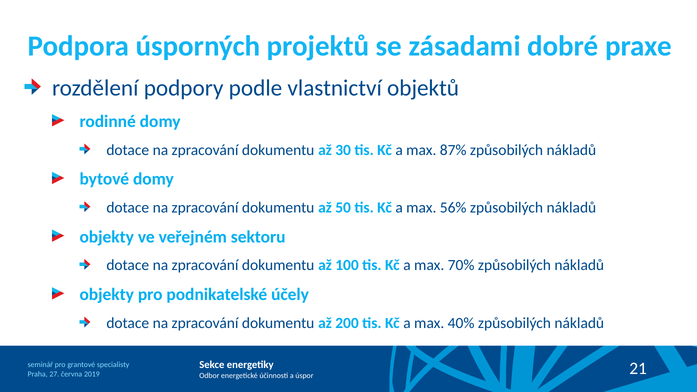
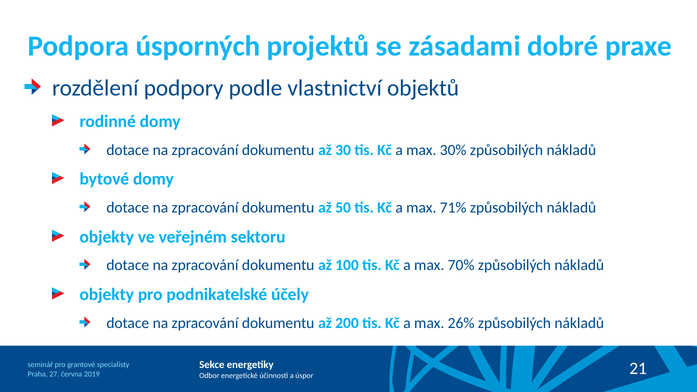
87%: 87% -> 30% (453, 150)
56%: 56% -> 71% (453, 208)
40%: 40% -> 26% (461, 323)
